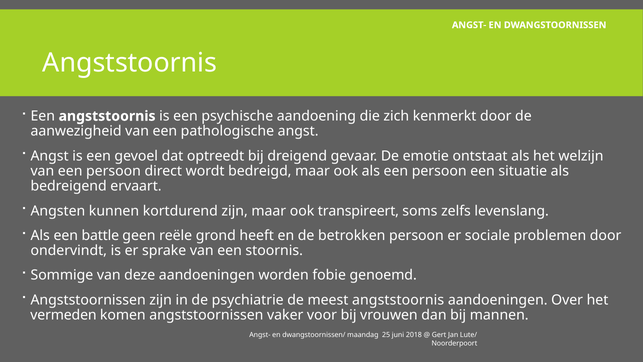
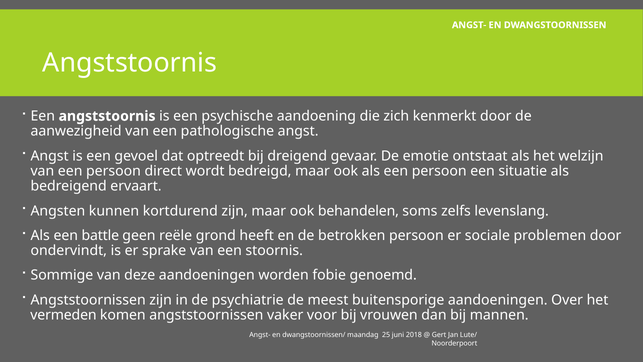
transpireert: transpireert -> behandelen (358, 211)
meest angststoornis: angststoornis -> buitensporige (398, 300)
